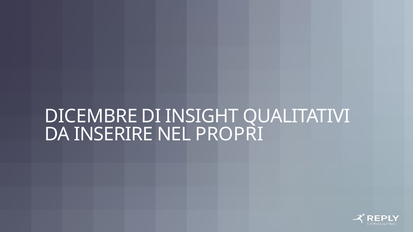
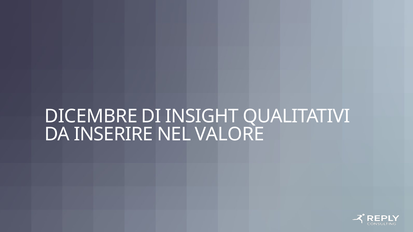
PROPRI: PROPRI -> VALORE (230, 134)
